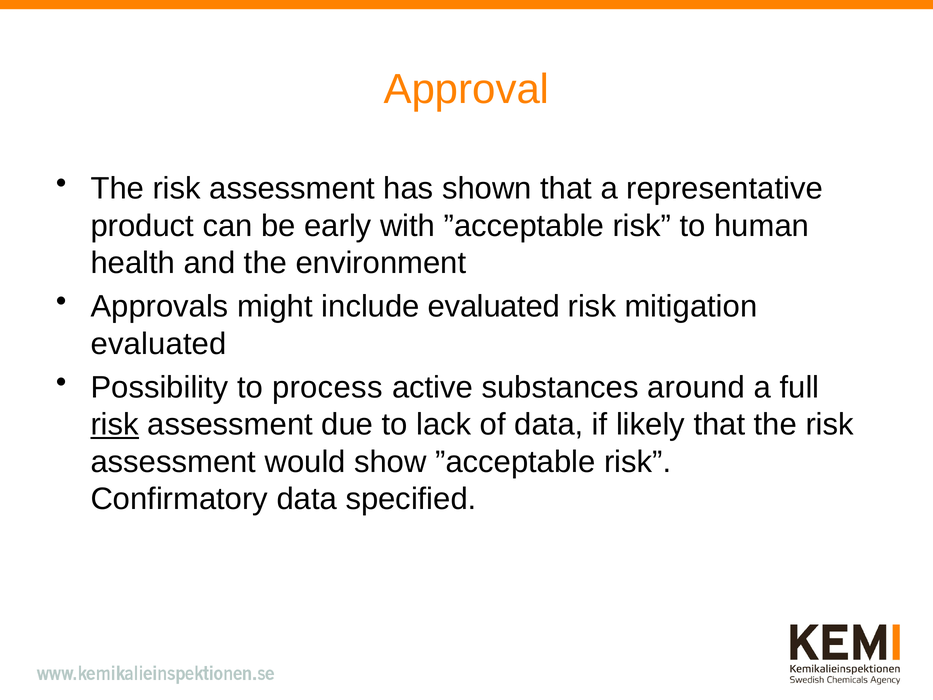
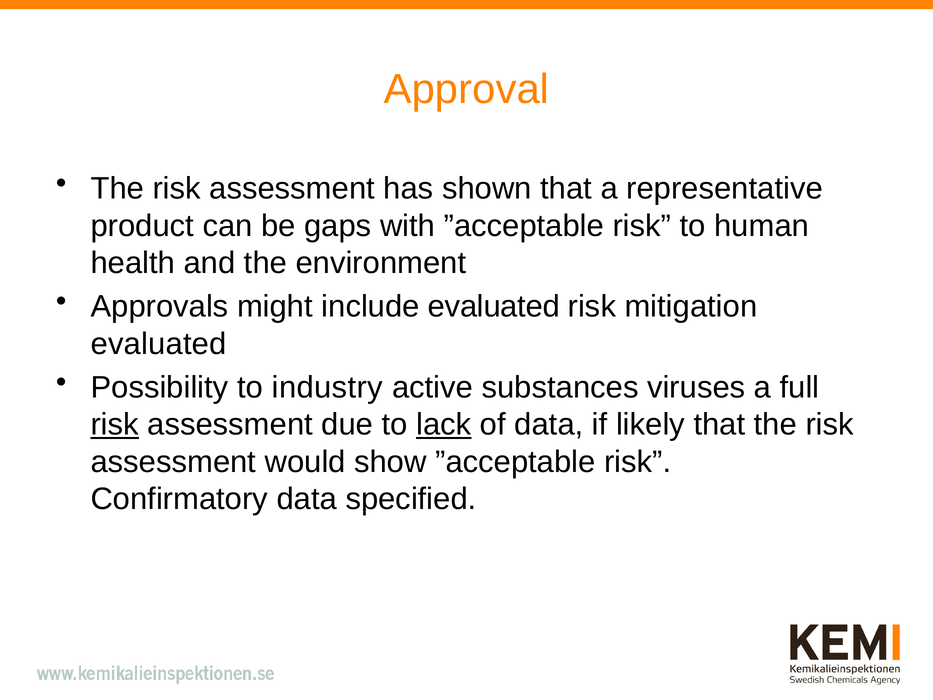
early: early -> gaps (338, 226)
process: process -> industry (327, 387)
around: around -> viruses (696, 387)
lack underline: none -> present (444, 425)
